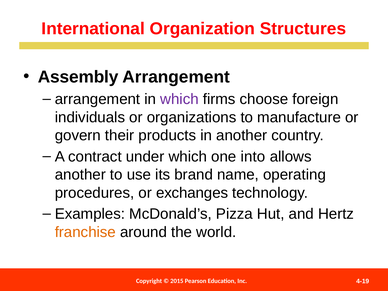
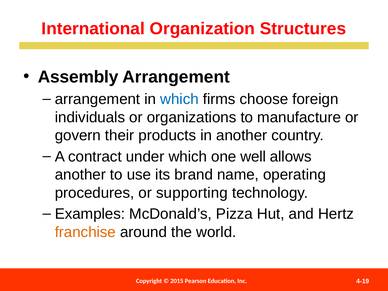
which colour: purple -> blue (179, 99)
into: into -> well (253, 157)
exchanges: exchanges -> supporting (192, 193)
